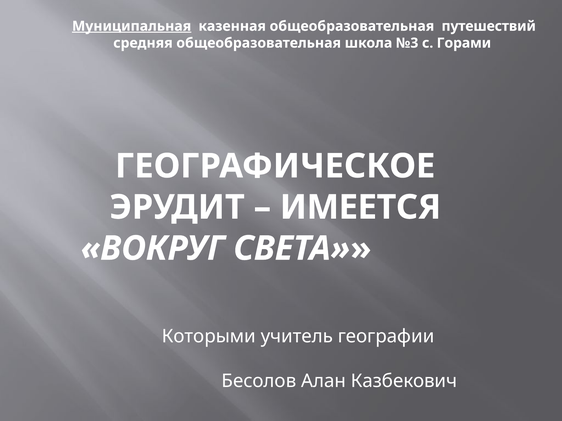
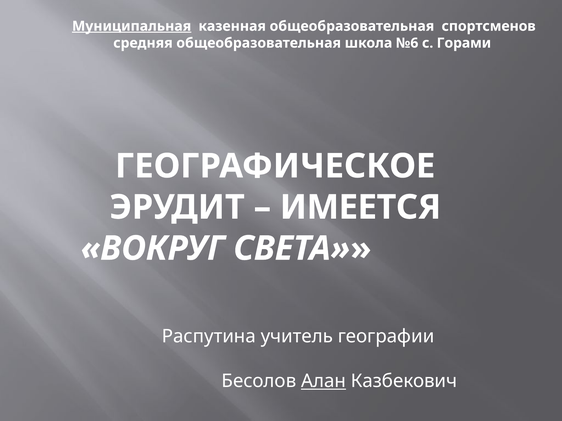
путешествий: путешествий -> спортсменов (489, 26)
№3: №3 -> №6 (407, 43)
Которыми: Которыми -> Распутина (209, 337)
Алан underline: none -> present (324, 382)
